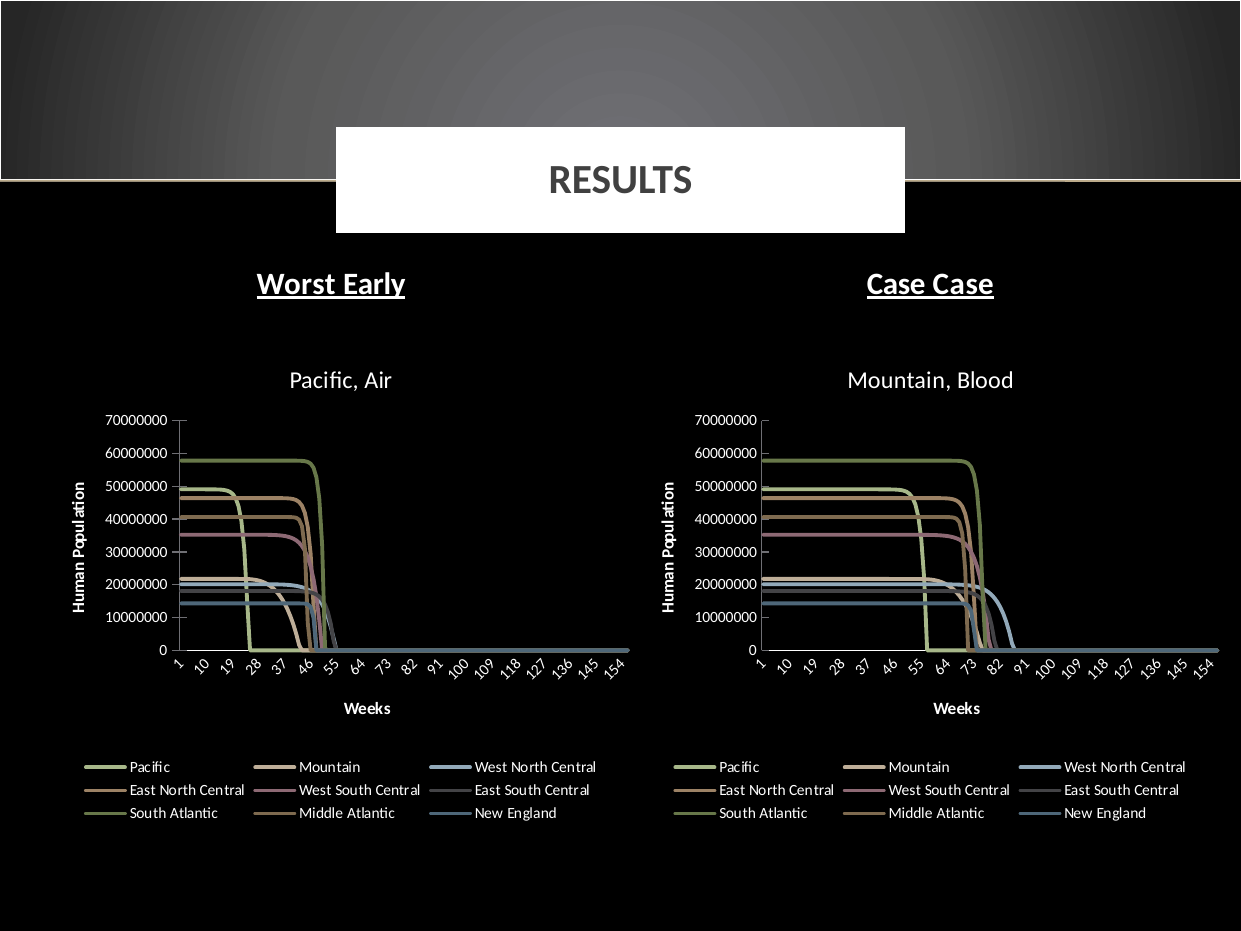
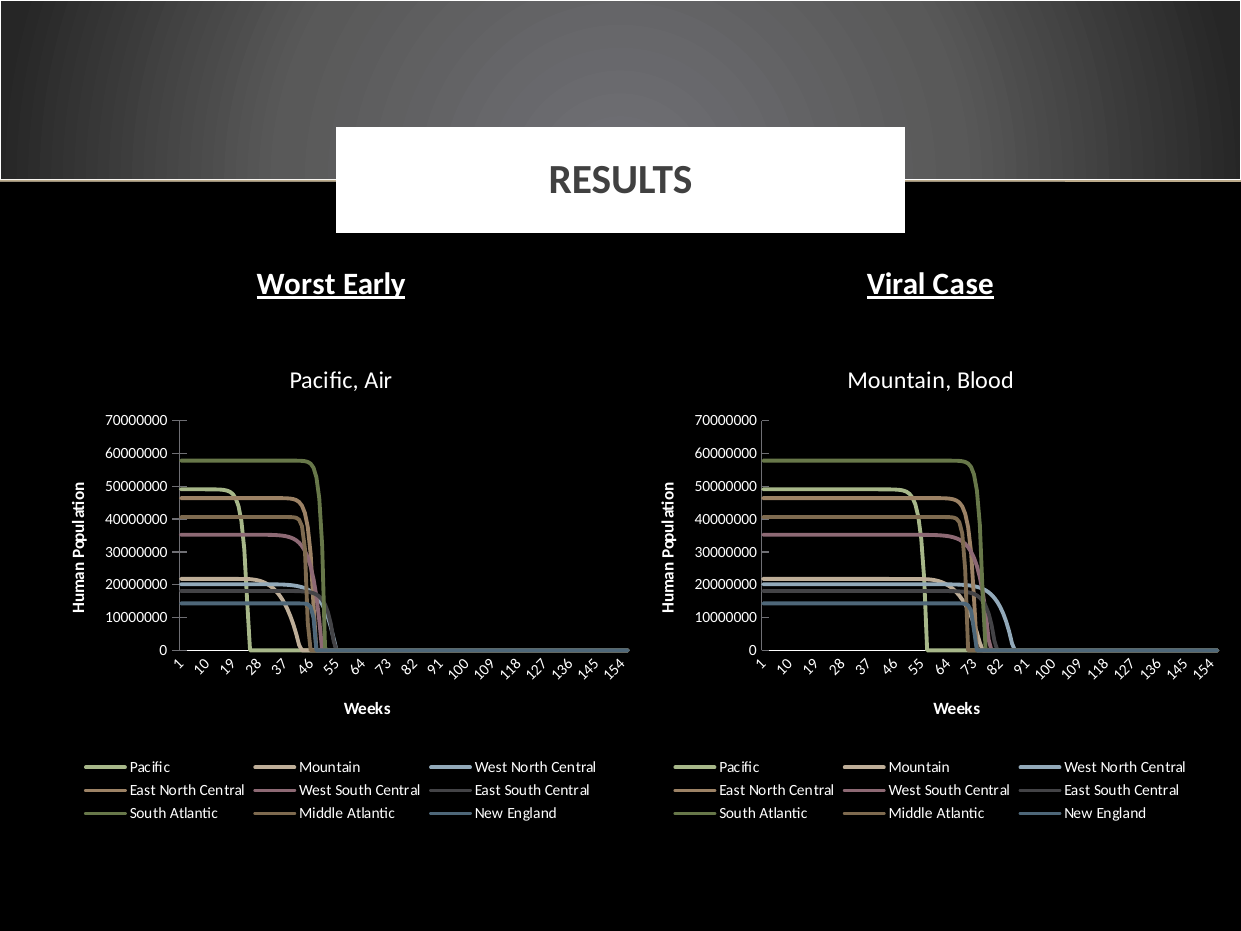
Case: Case -> Viral (896, 284)
